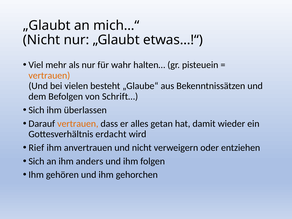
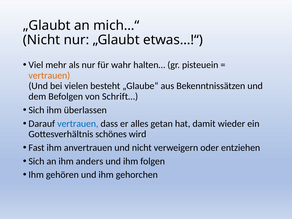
vertrauen colour: orange -> blue (78, 124)
erdacht: erdacht -> schönes (111, 134)
Rief: Rief -> Fast (36, 148)
